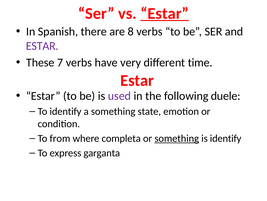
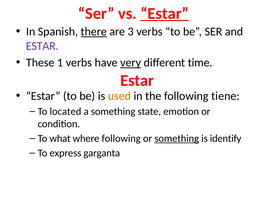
there underline: none -> present (94, 32)
8: 8 -> 3 (131, 32)
7: 7 -> 1 (60, 62)
very underline: none -> present (131, 62)
used colour: purple -> orange (119, 96)
duele: duele -> tiene (226, 96)
To identify: identify -> located (65, 111)
from: from -> what (60, 138)
where completa: completa -> following (121, 138)
